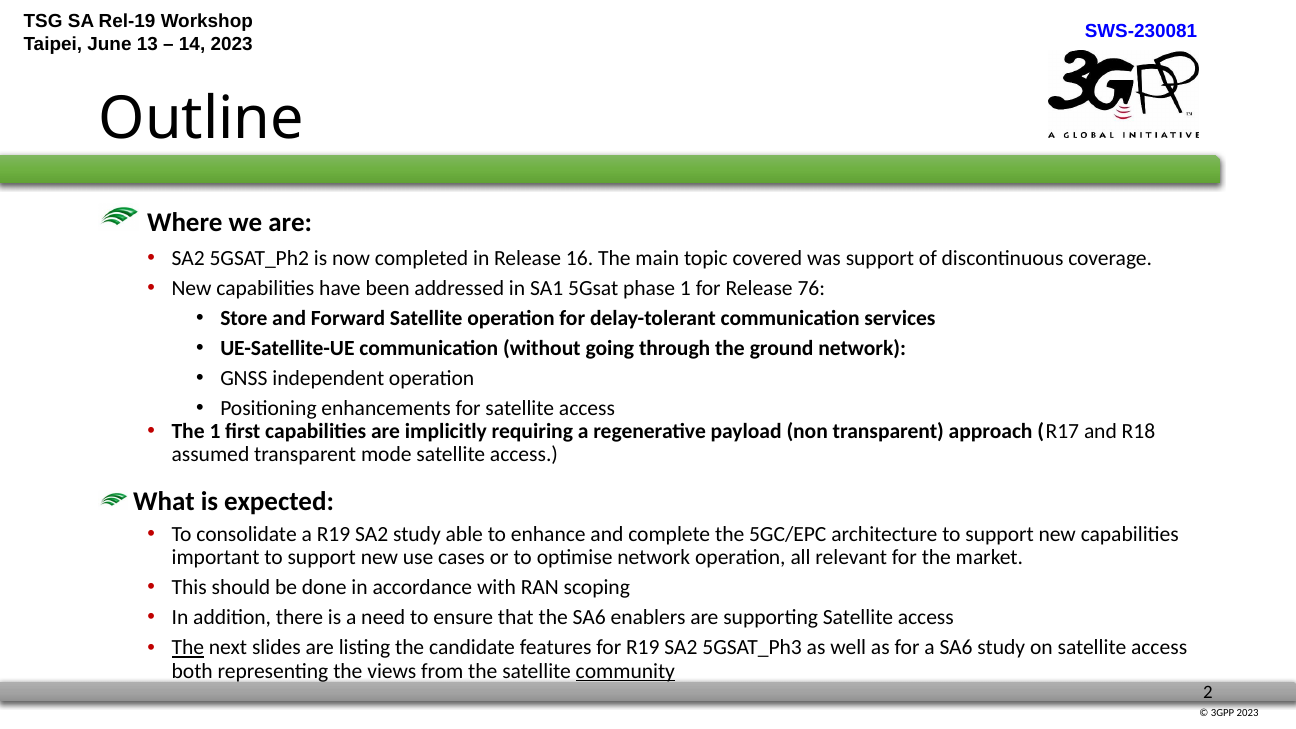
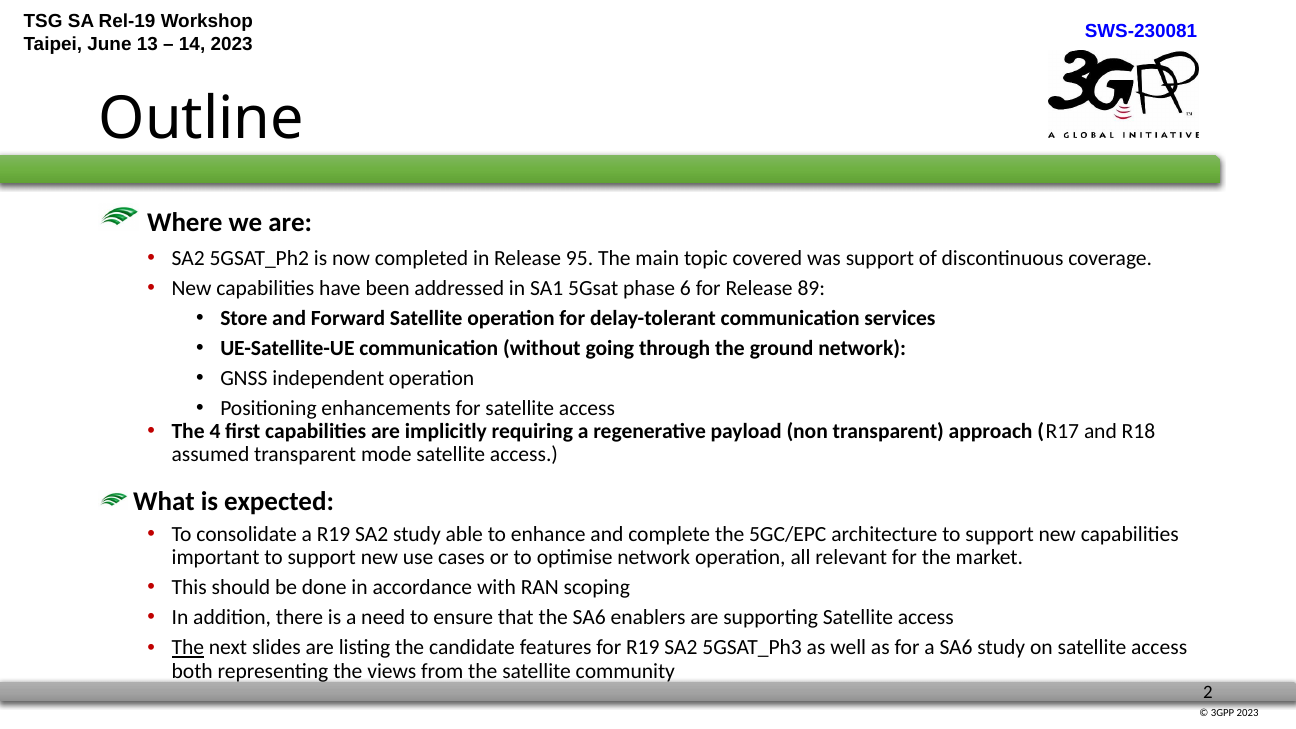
16: 16 -> 95 (580, 258)
phase 1: 1 -> 6 (685, 288)
76: 76 -> 89 (811, 288)
The 1: 1 -> 4 (215, 431)
community underline: present -> none (625, 671)
